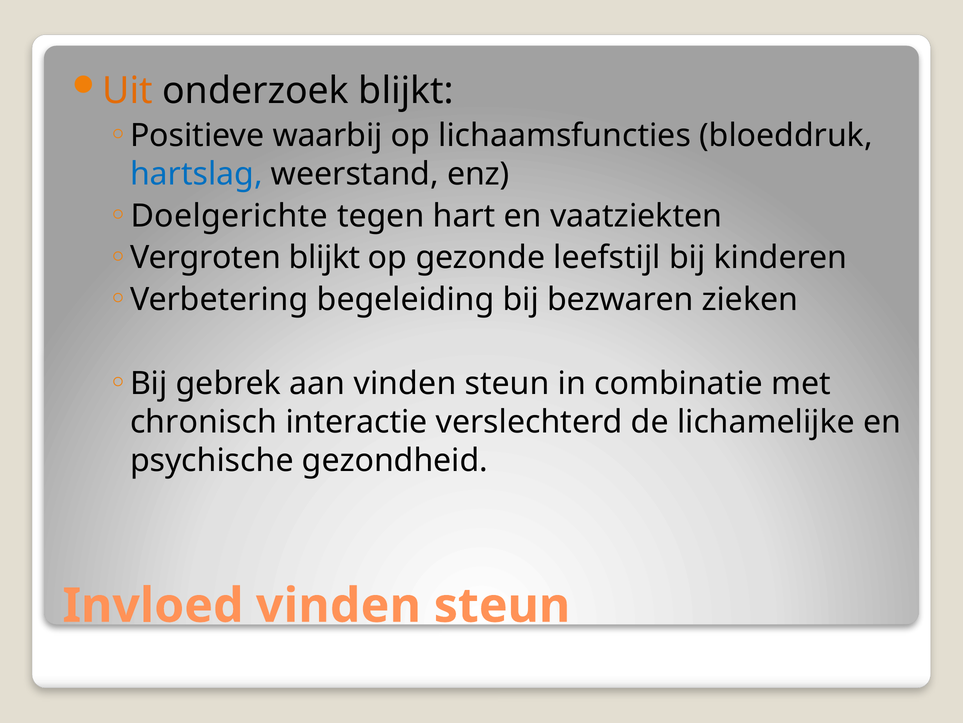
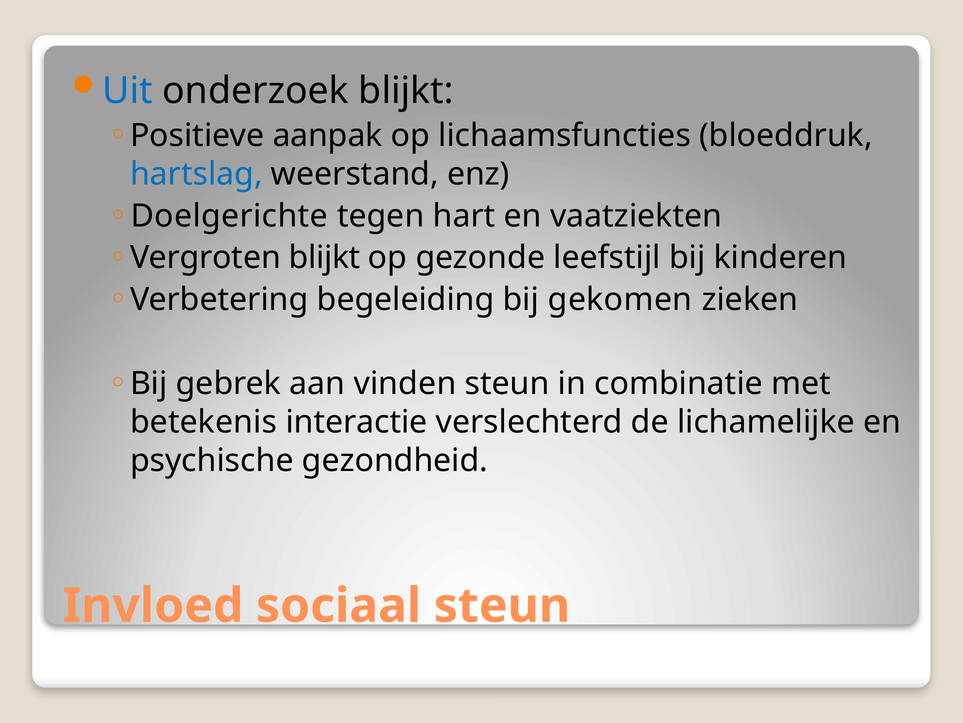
Uit colour: orange -> blue (127, 91)
waarbij: waarbij -> aanpak (328, 135)
bezwaren: bezwaren -> gekomen (620, 299)
chronisch: chronisch -> betekenis (204, 422)
Invloed vinden: vinden -> sociaal (339, 605)
